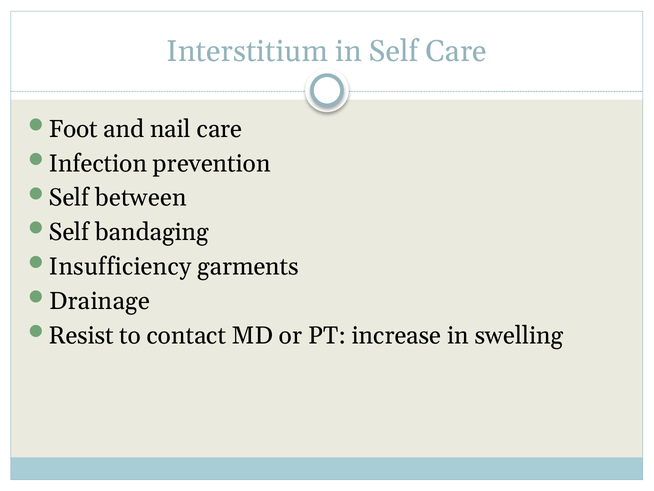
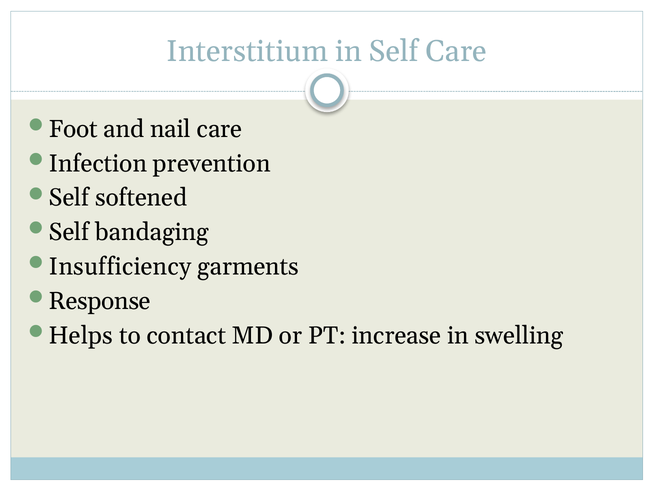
between: between -> softened (141, 198)
Drainage: Drainage -> Response (100, 301)
Resist: Resist -> Helps (81, 335)
